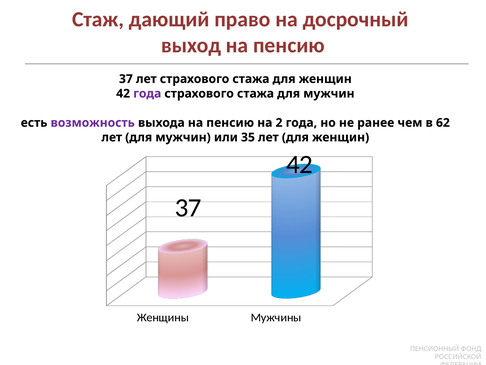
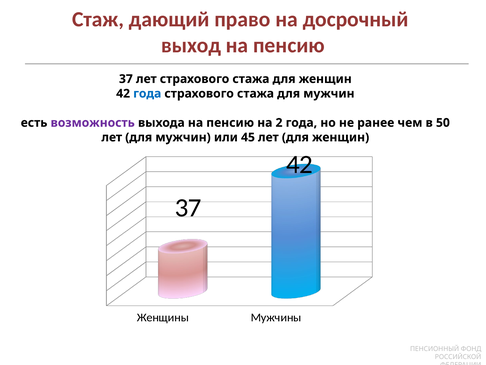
года colour: purple -> blue (147, 93)
62: 62 -> 50 (443, 123)
или 35: 35 -> 45 (248, 137)
